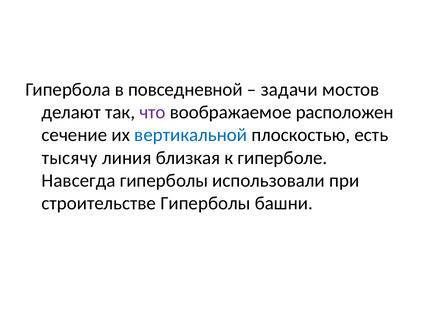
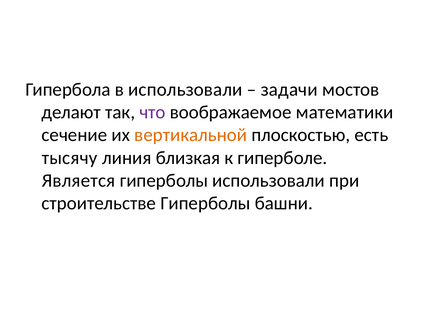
в повседневной: повседневной -> использовали (185, 90)
расположен: расположен -> математики (345, 112)
вертикальной colour: blue -> orange (191, 135)
Навсегда: Навсегда -> Является (78, 181)
